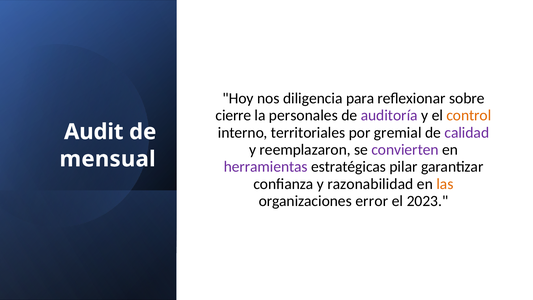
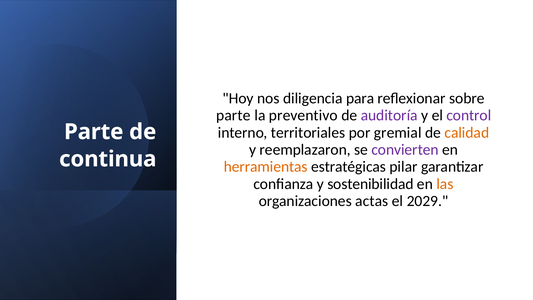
cierre: cierre -> parte (233, 115)
personales: personales -> preventivo (303, 115)
control colour: orange -> purple (469, 115)
calidad colour: purple -> orange (467, 133)
Audit: Audit -> Parte (94, 132)
mensual: mensual -> continua (108, 159)
herramientas colour: purple -> orange (266, 167)
razonabilidad: razonabilidad -> sostenibilidad (370, 184)
error: error -> actas (372, 201)
2023: 2023 -> 2029 (427, 201)
